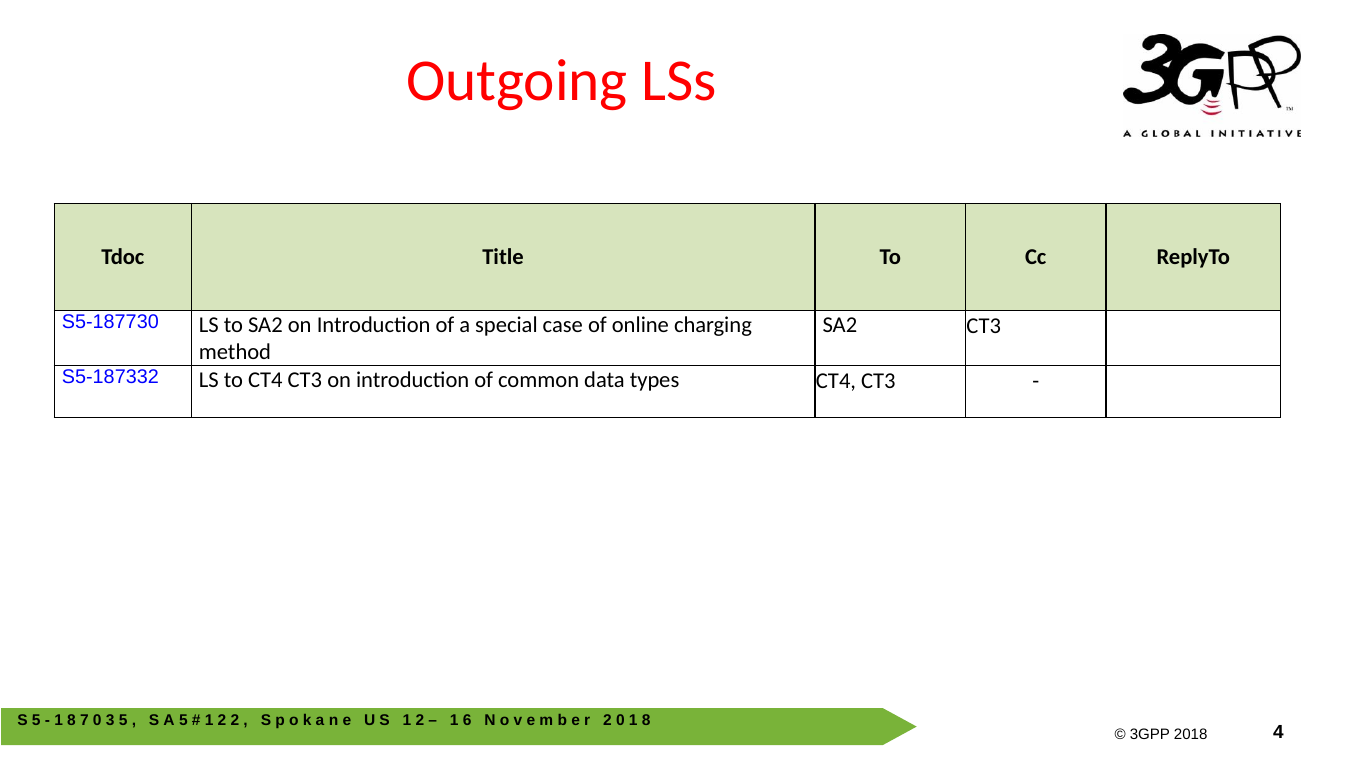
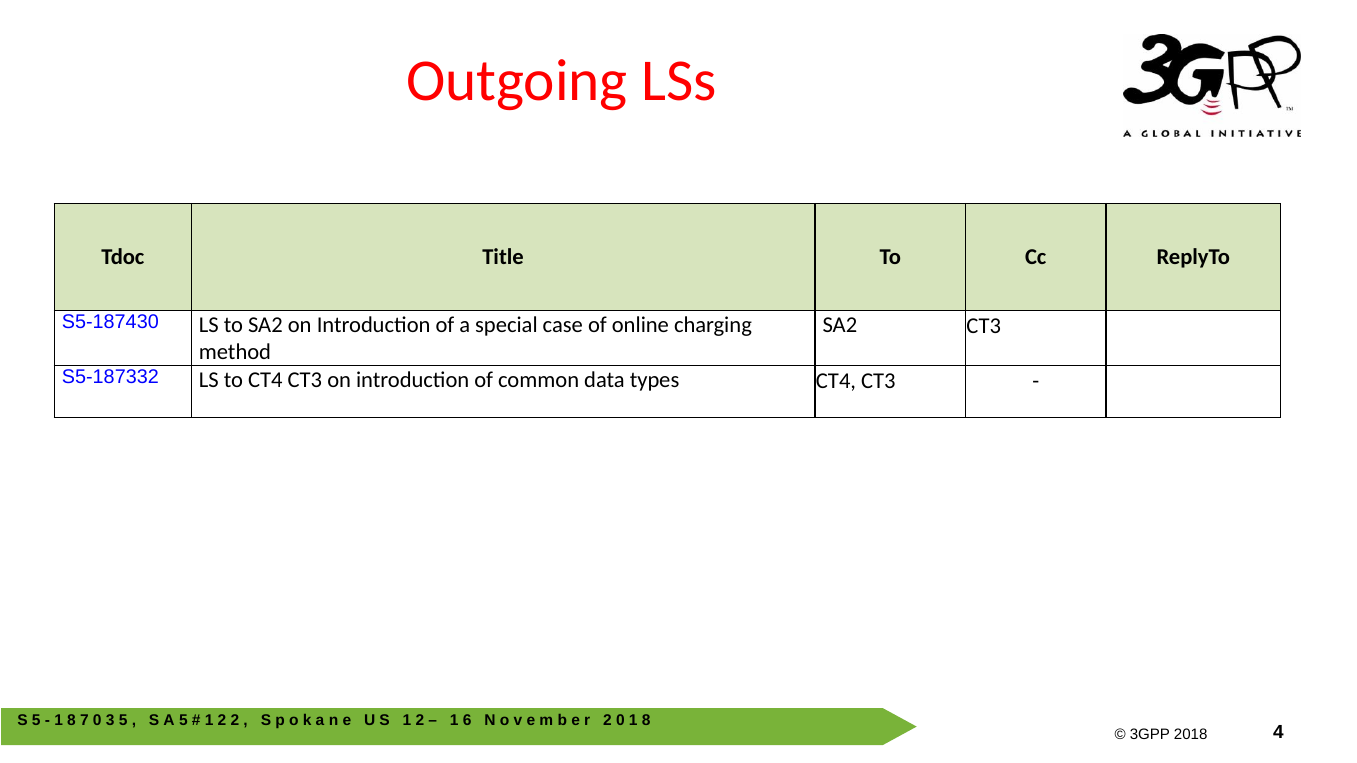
S5-187730: S5-187730 -> S5-187430 (110, 322)
